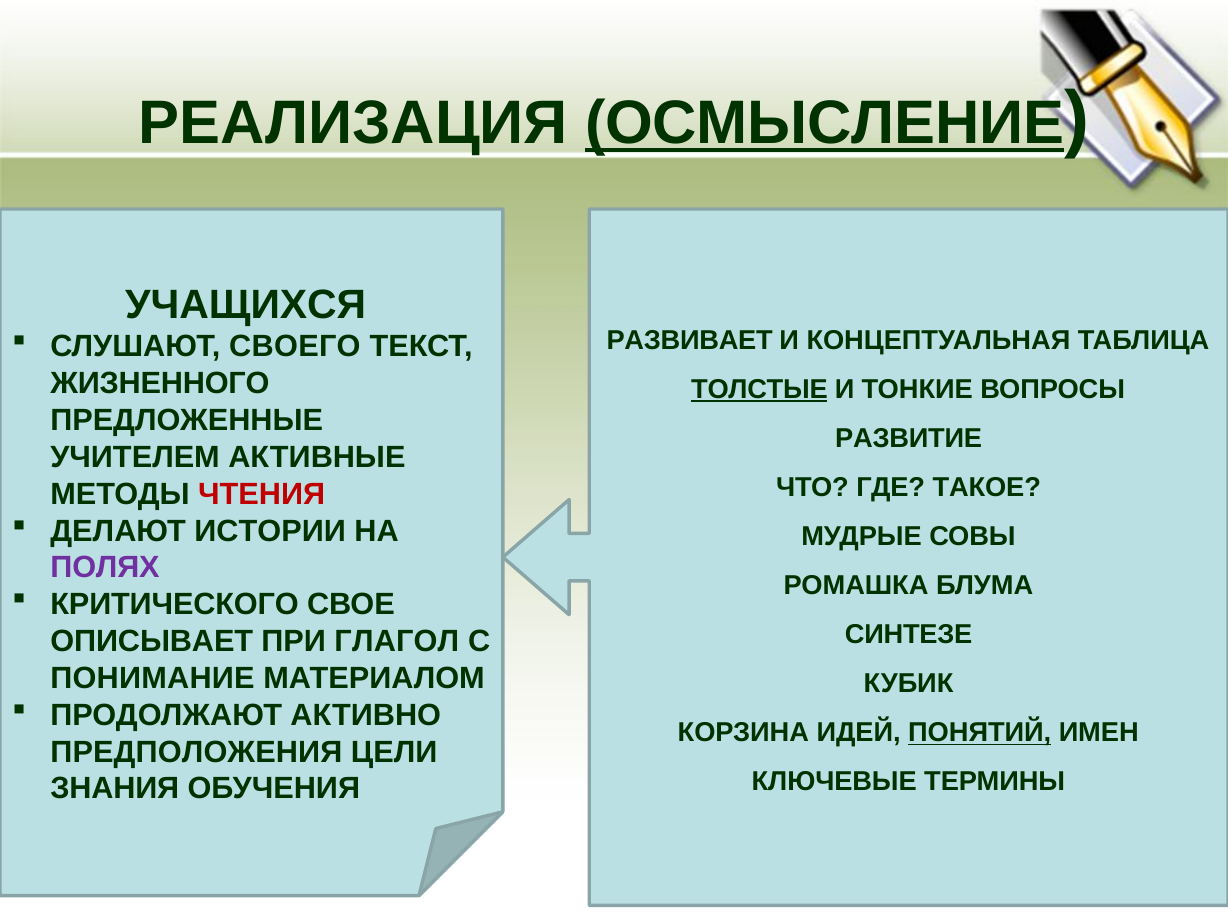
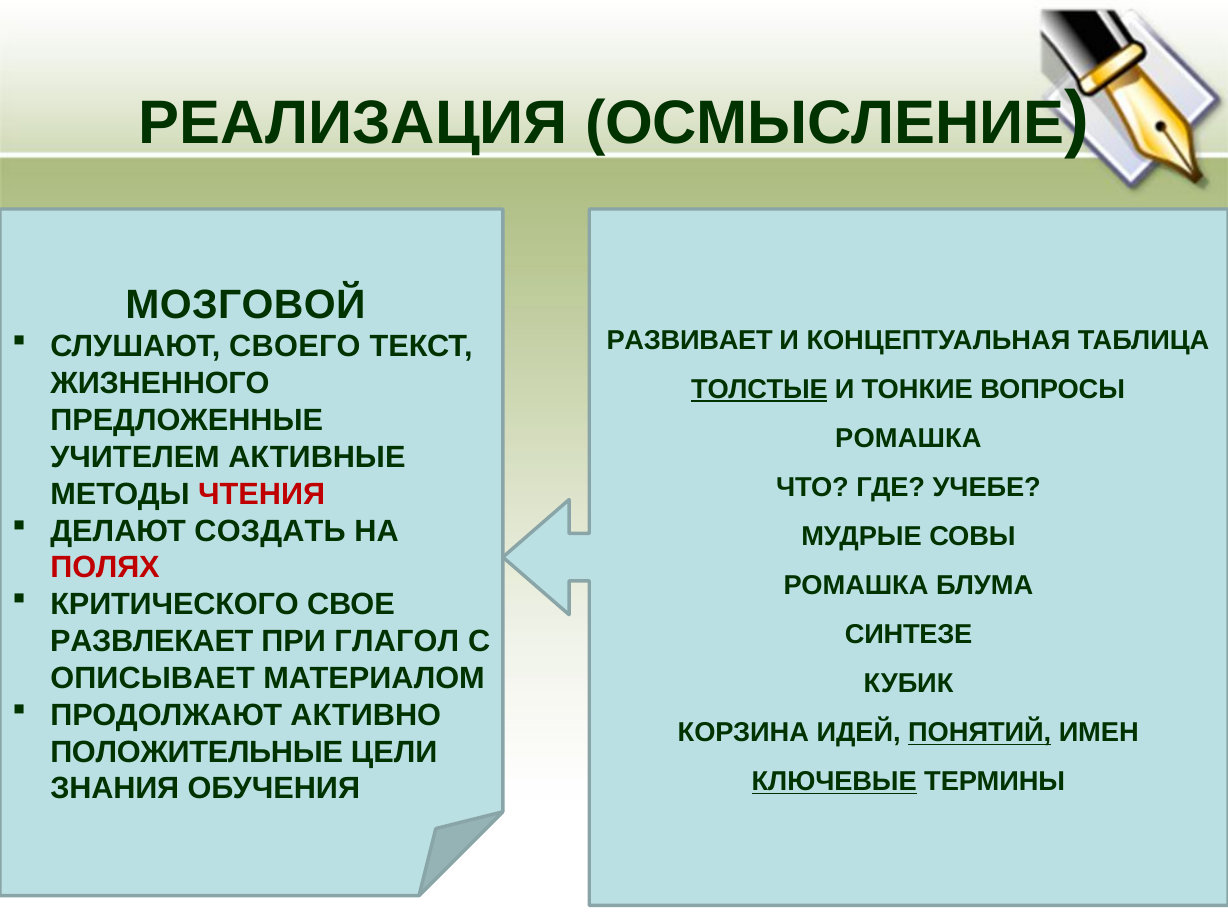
ОСМЫСЛЕНИЕ underline: present -> none (825, 123)
УЧАЩИХСЯ: УЧАЩИХСЯ -> МОЗГОВОЙ (245, 305)
РАЗВИТИЕ: РАЗВИТИЕ -> РОМАШКА (908, 438)
ТАКОЕ: ТАКОЕ -> УЧЕБЕ (987, 487)
ИСТОРИИ: ИСТОРИИ -> СОЗДАТЬ (270, 531)
ПОЛЯХ colour: purple -> red (105, 568)
ОПИСЫВАЕТ: ОПИСЫВАЕТ -> РАЗВЛЕКАЕТ (152, 641)
ПОНИМАНИЕ: ПОНИМАНИЕ -> ОПИСЫВАЕТ (153, 678)
ПРЕДПОЛОЖЕНИЯ: ПРЕДПОЛОЖЕНИЯ -> ПОЛОЖИТЕЛЬНЫЕ (197, 752)
КЛЮЧЕВЫЕ underline: none -> present (834, 782)
